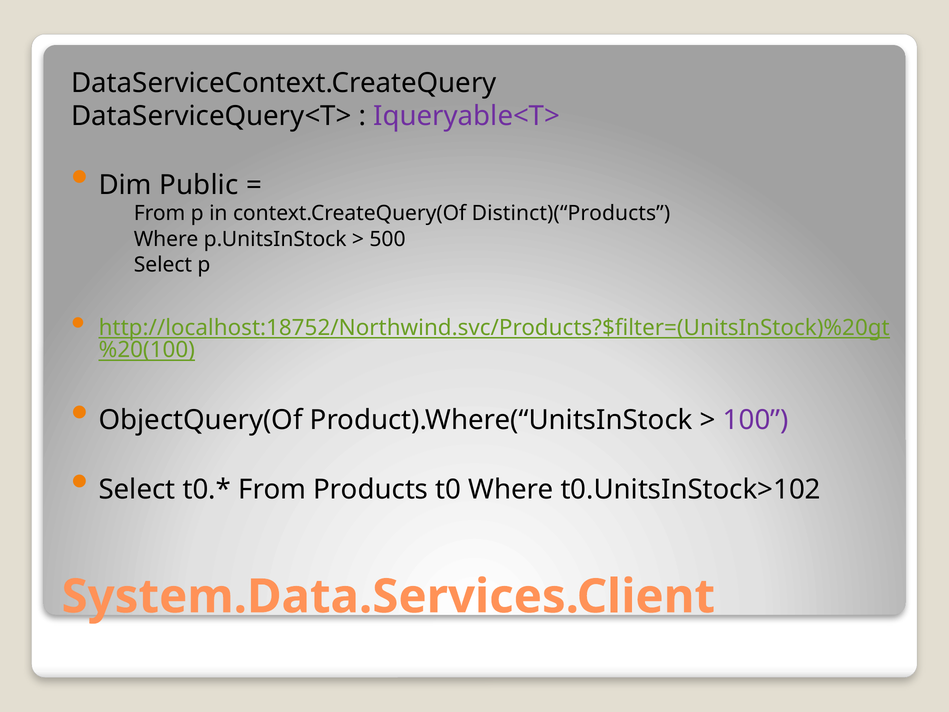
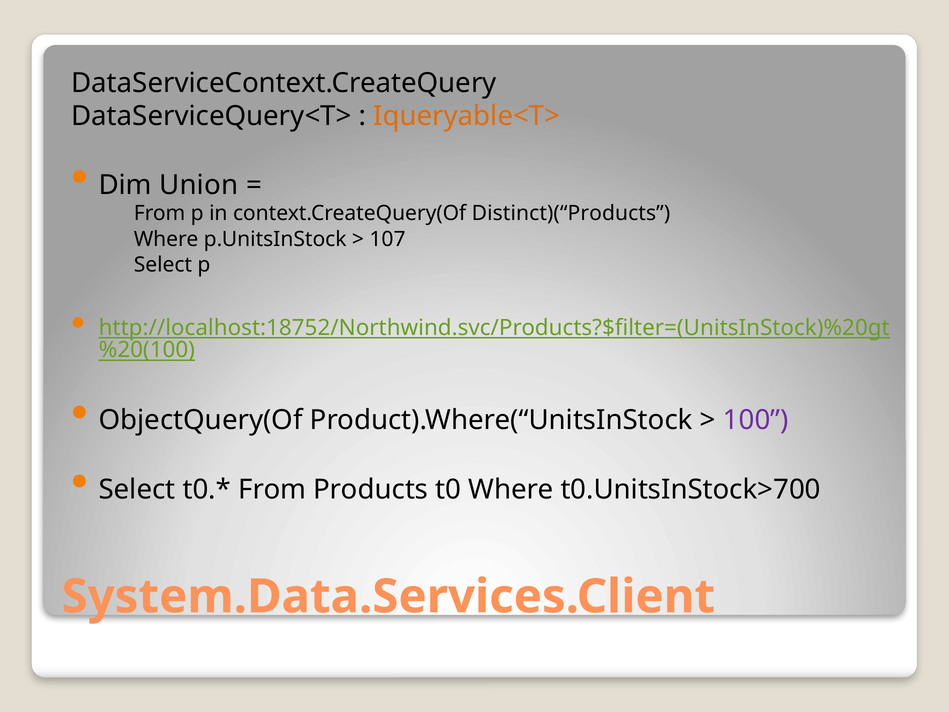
Iqueryable<T> colour: purple -> orange (467, 116)
Public: Public -> Union (199, 185)
500: 500 -> 107 (387, 239)
t0.UnitsInStock>102: t0.UnitsInStock>102 -> t0.UnitsInStock>700 (691, 489)
